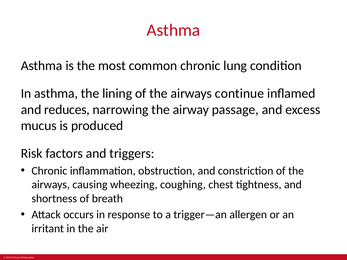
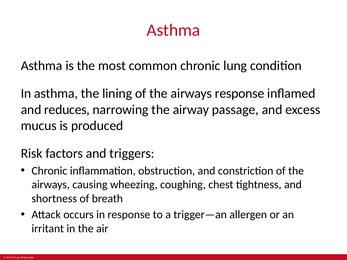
airways continue: continue -> response (240, 93)
